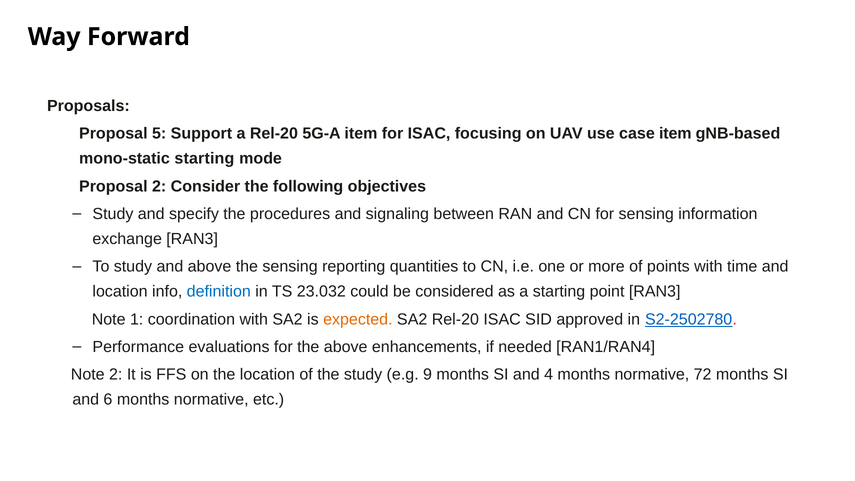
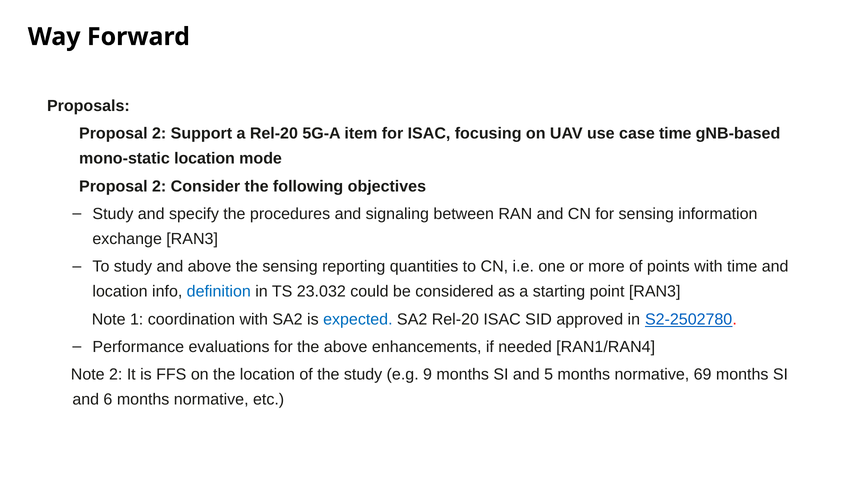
5: 5 -> 2 (159, 134)
case item: item -> time (675, 134)
mono-static starting: starting -> location (205, 159)
expected colour: orange -> blue (358, 319)
4: 4 -> 5 (549, 375)
72: 72 -> 69 (703, 375)
